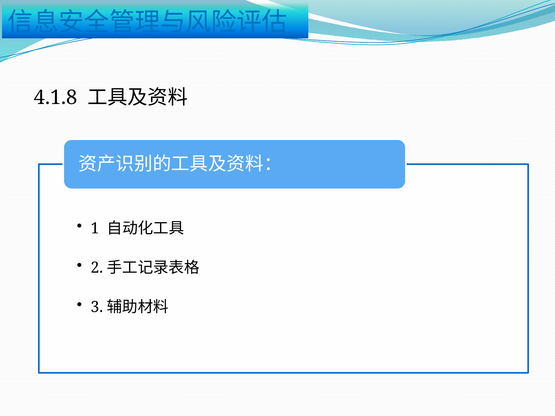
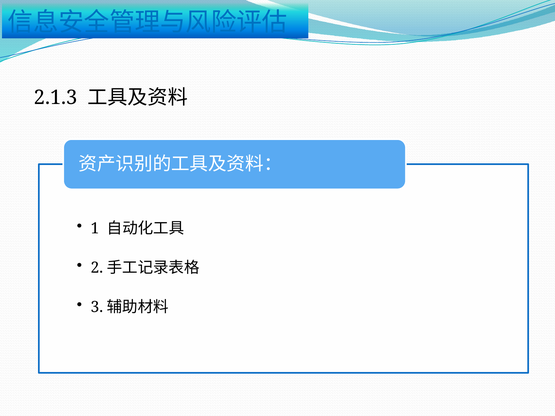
4.1.8: 4.1.8 -> 2.1.3 (56, 98)
